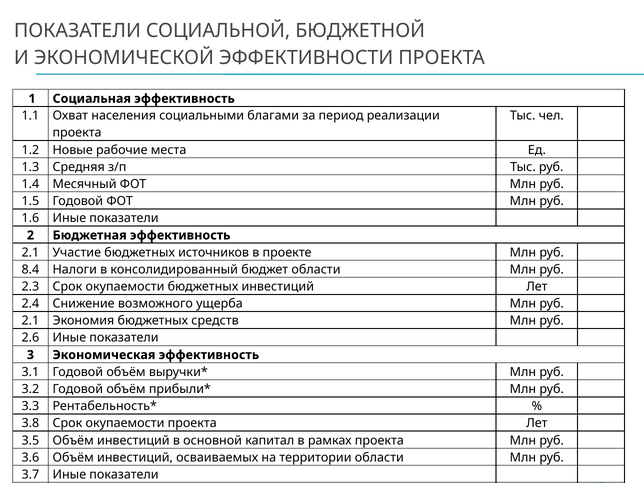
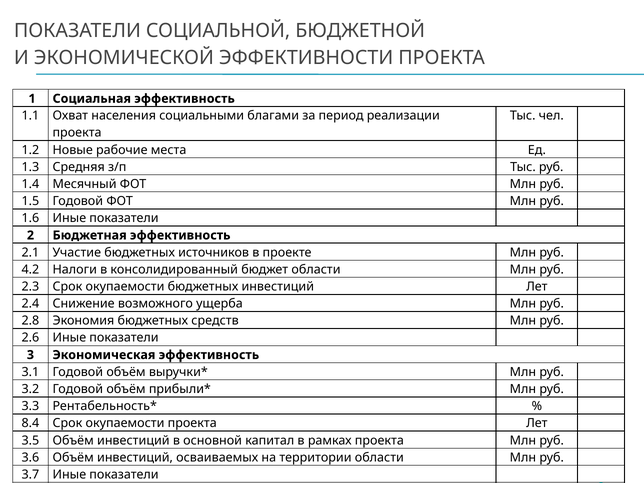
8.4: 8.4 -> 4.2 (30, 269)
2.1: 2.1 -> 2.8 (30, 321)
3.8: 3.8 -> 8.4 (30, 423)
